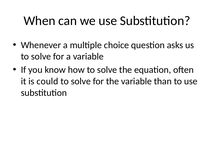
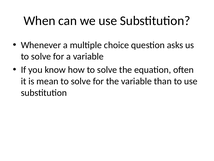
could: could -> mean (47, 81)
